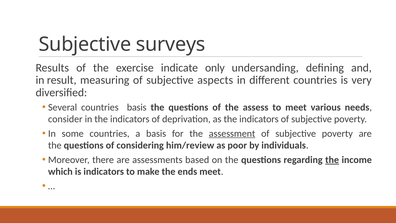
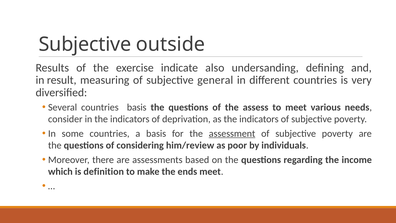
surveys: surveys -> outside (171, 44)
only: only -> also (215, 68)
aspects: aspects -> general (215, 80)
the underline: present -> none (332, 160)
is indicators: indicators -> definition (104, 172)
